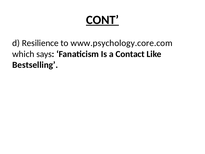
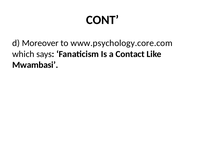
CONT underline: present -> none (102, 20)
Resilience: Resilience -> Moreover (40, 43)
Bestselling: Bestselling -> Mwambasi (35, 65)
